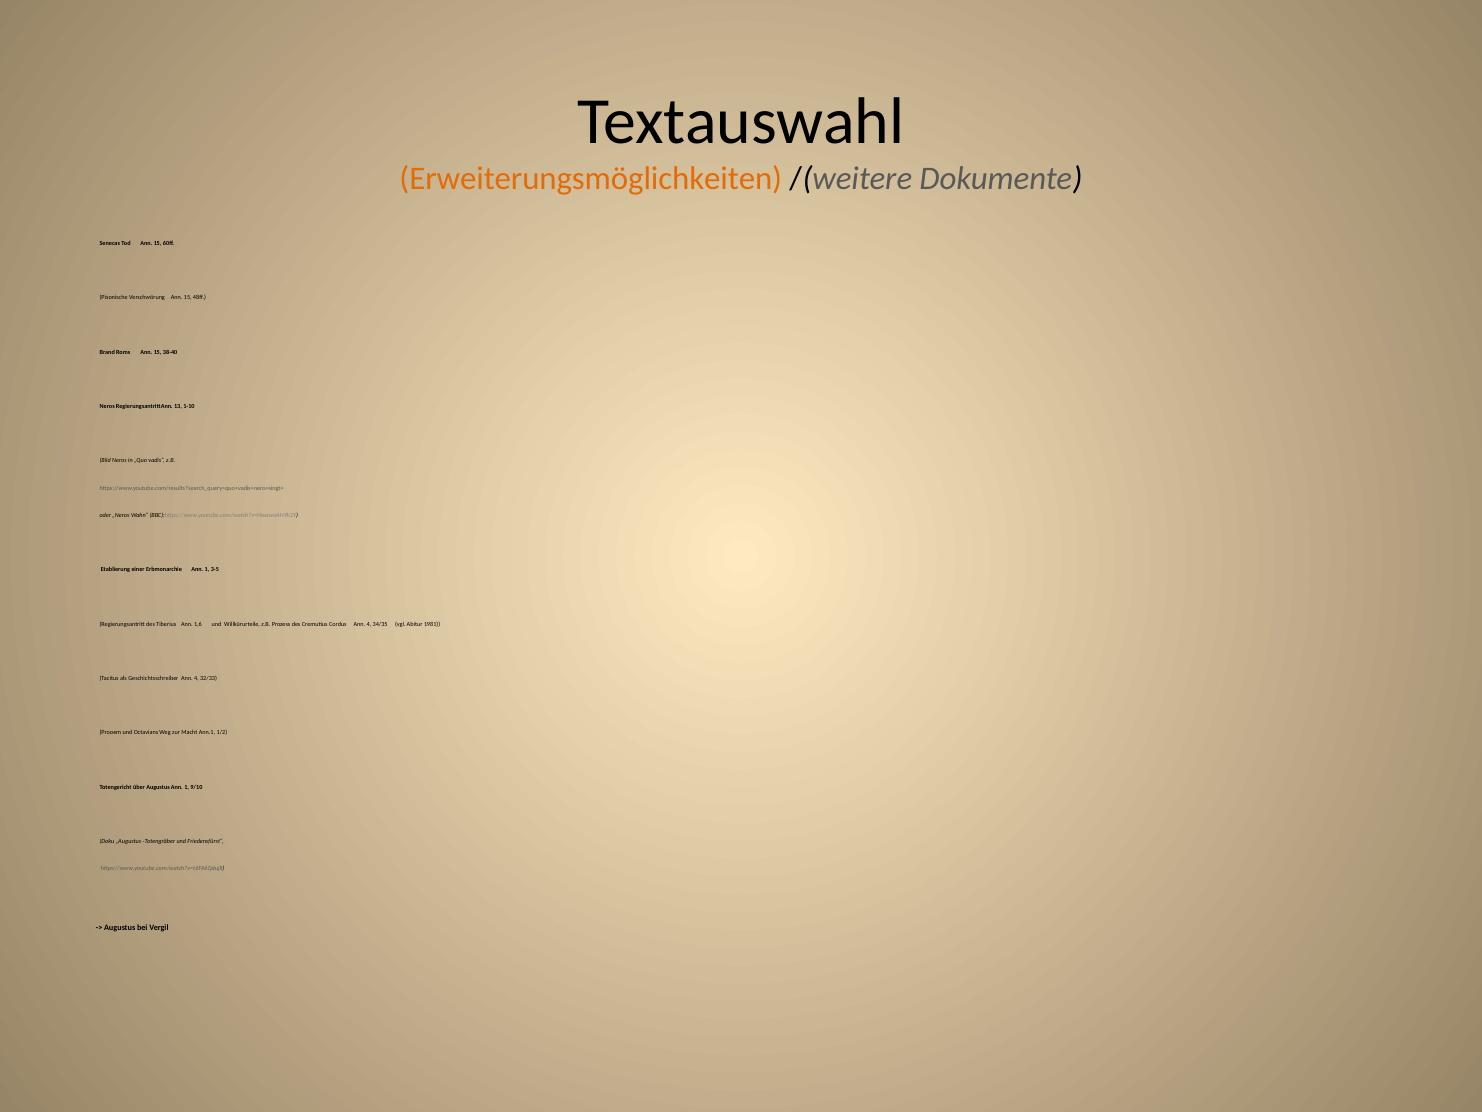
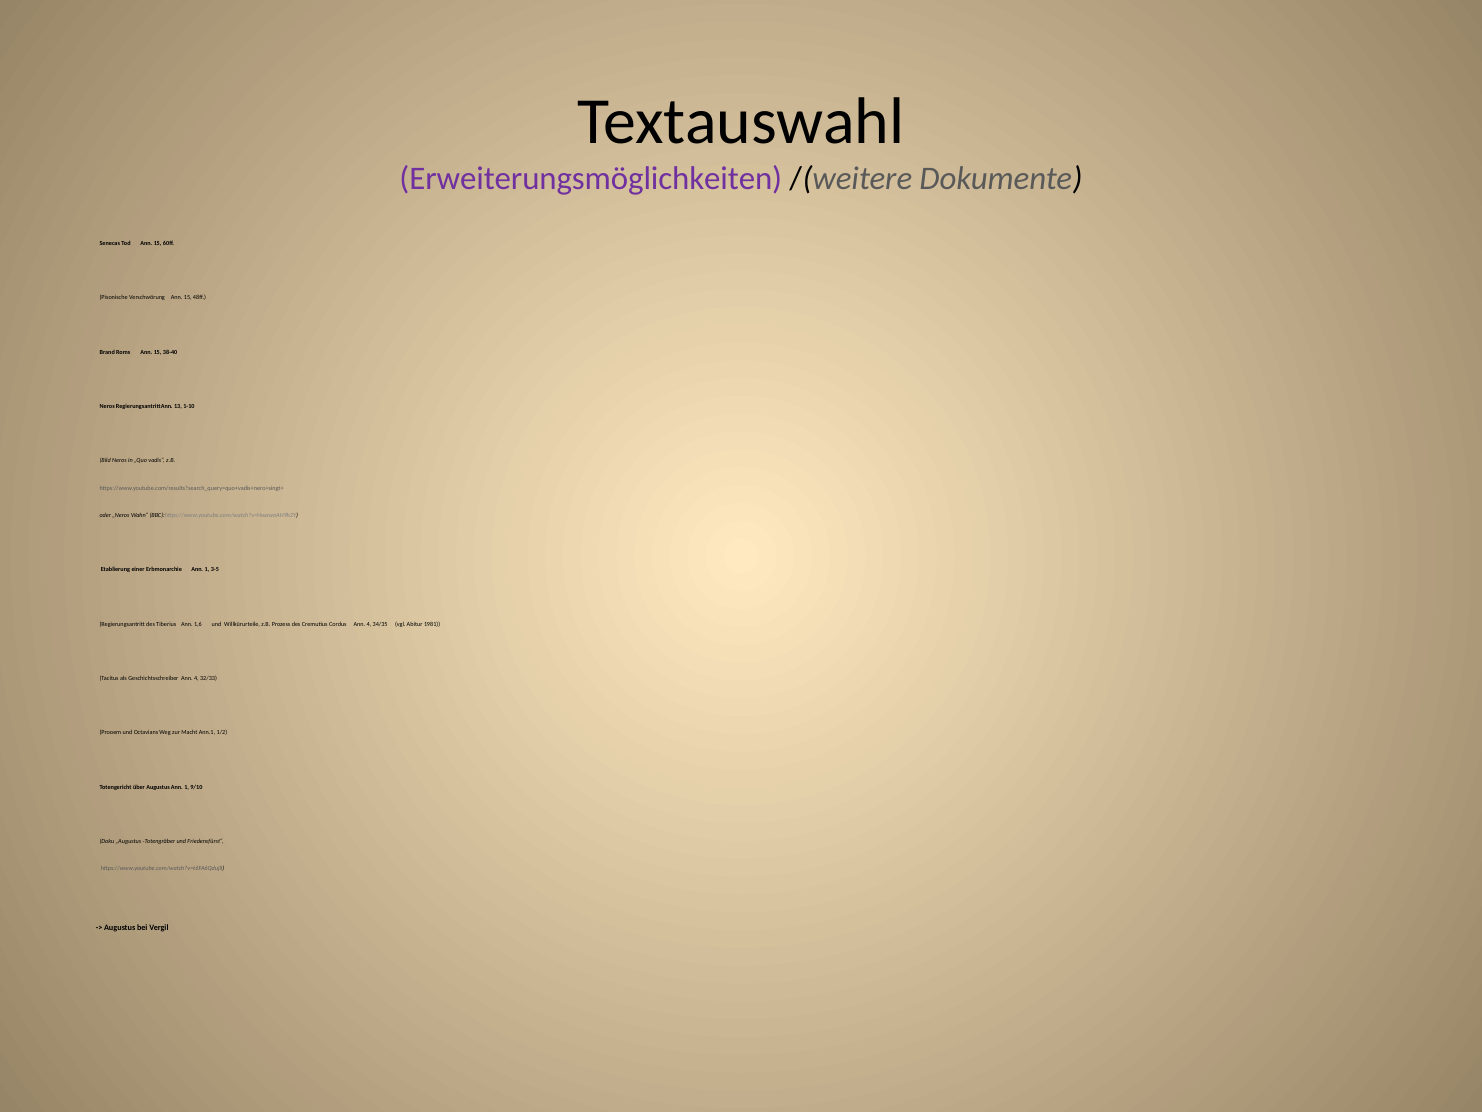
Erweiterungsmöglichkeiten colour: orange -> purple (591, 179)
